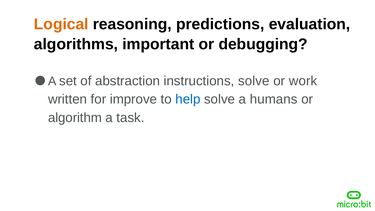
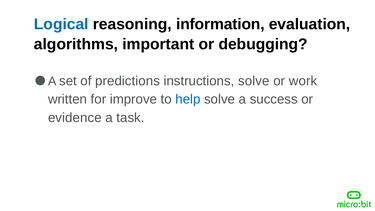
Logical colour: orange -> blue (61, 24)
predictions: predictions -> information (220, 24)
abstraction: abstraction -> predictions (128, 81)
humans: humans -> success (274, 99)
algorithm: algorithm -> evidence (75, 118)
